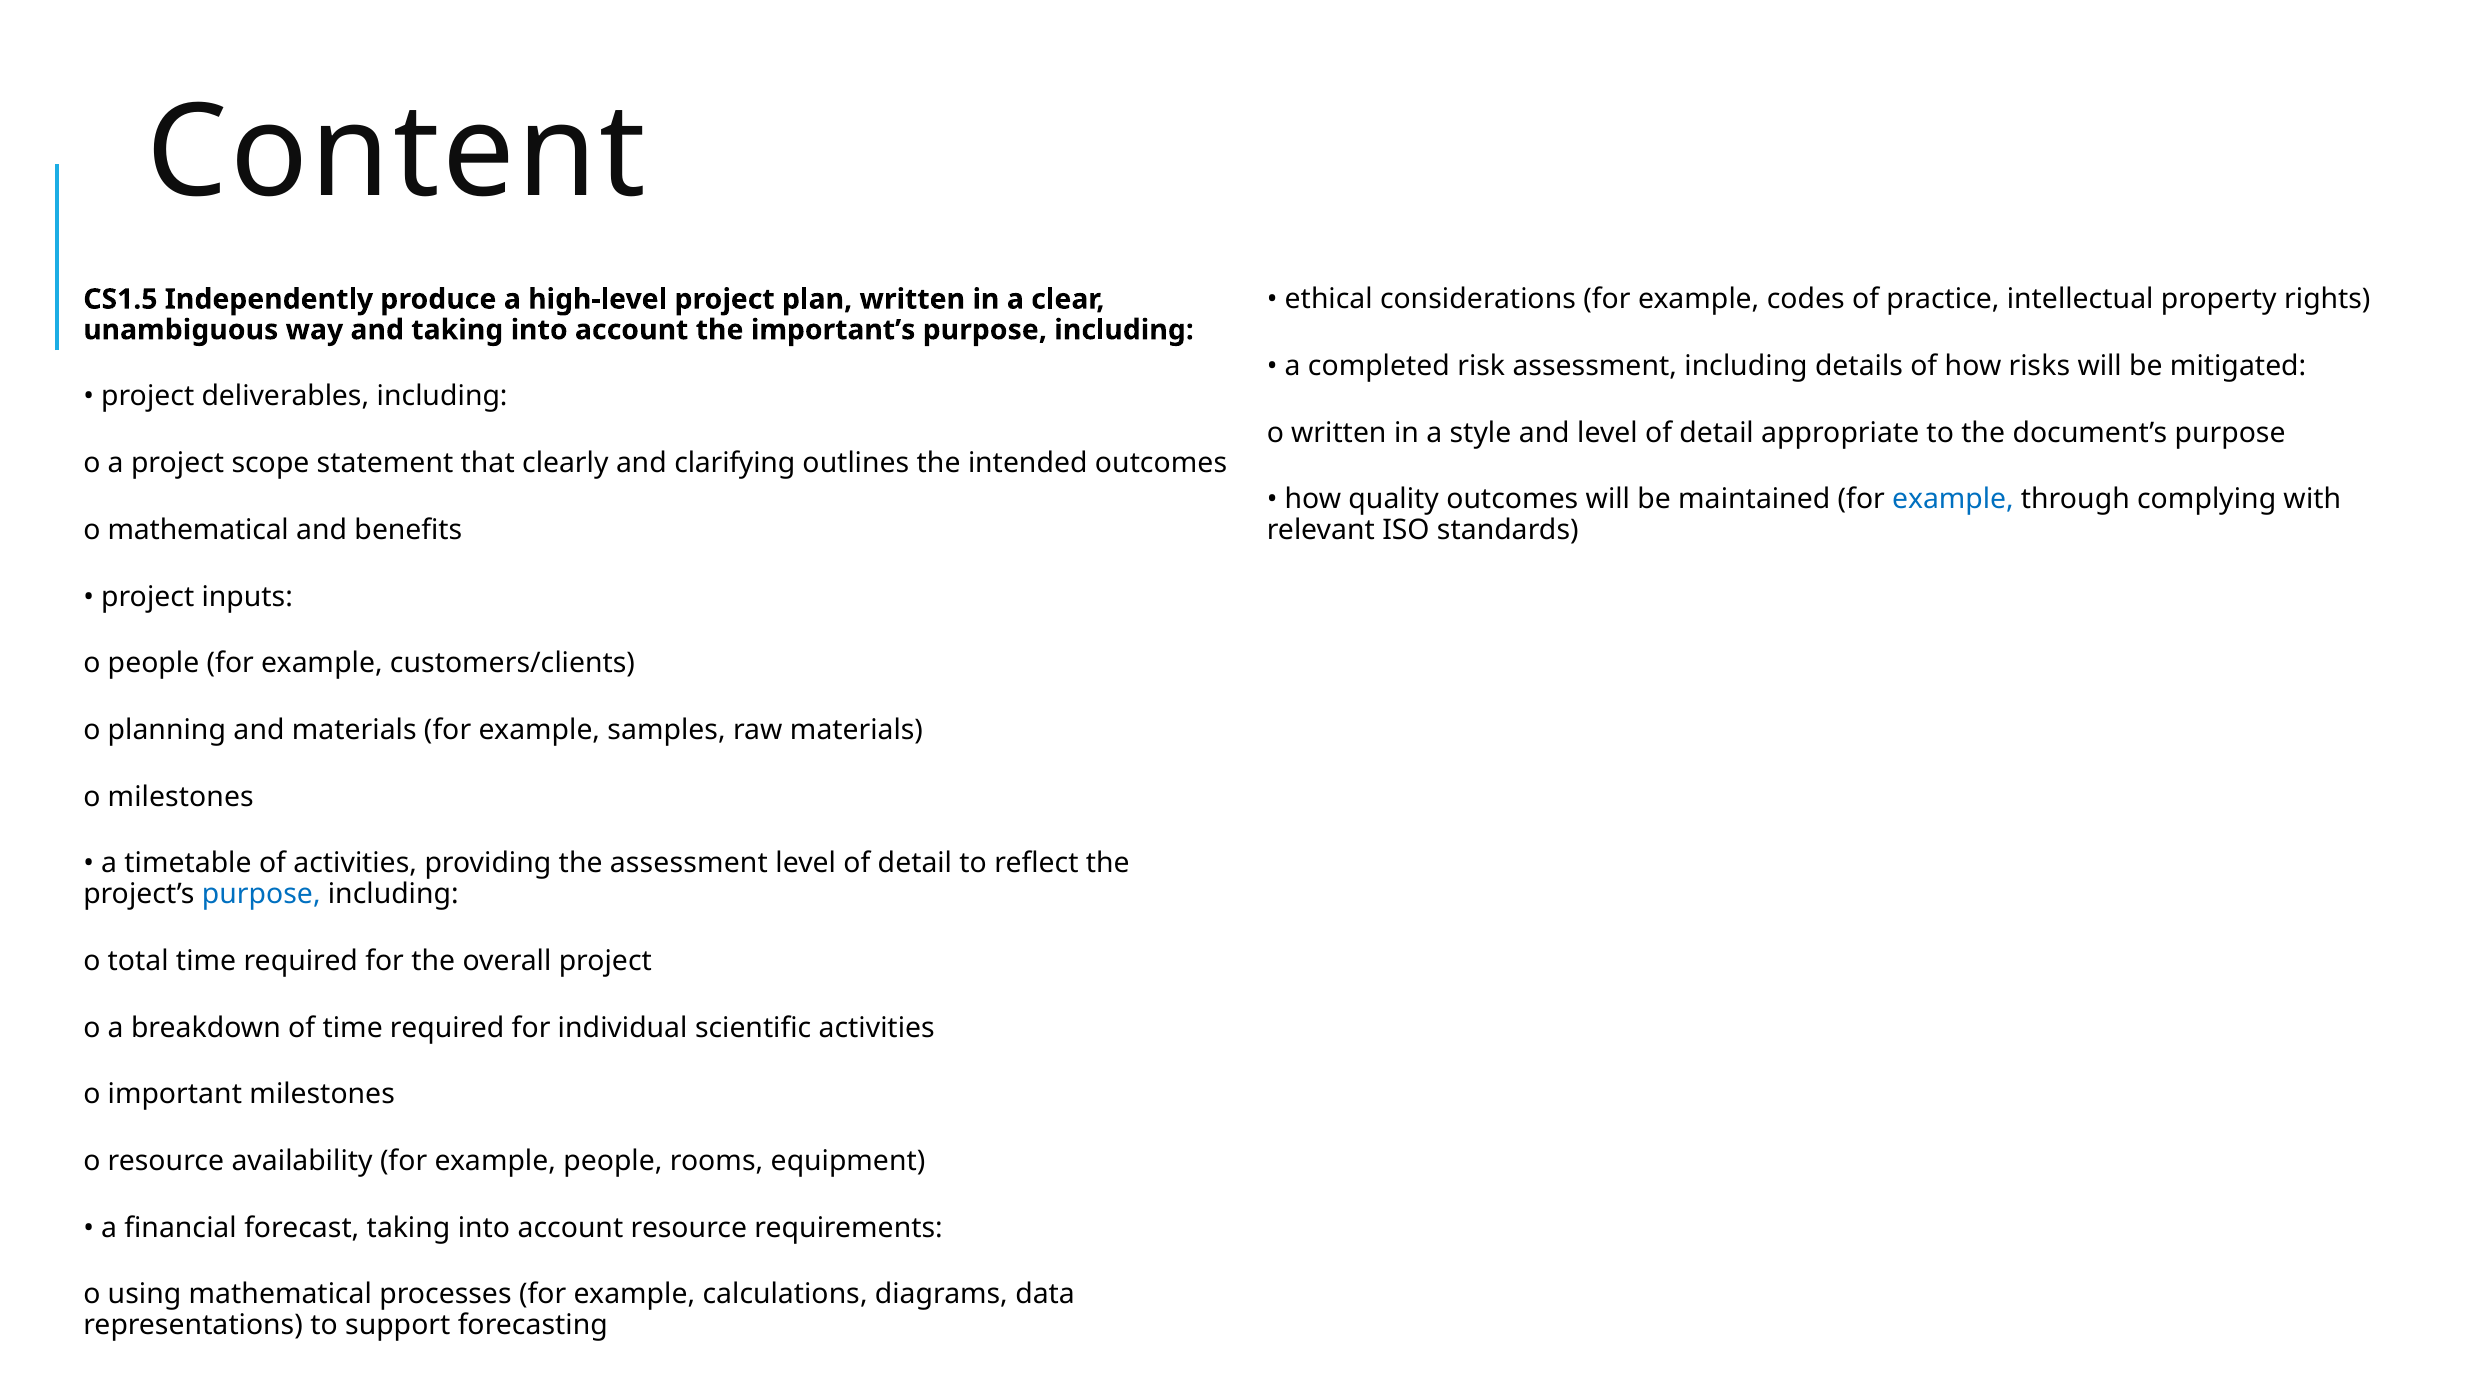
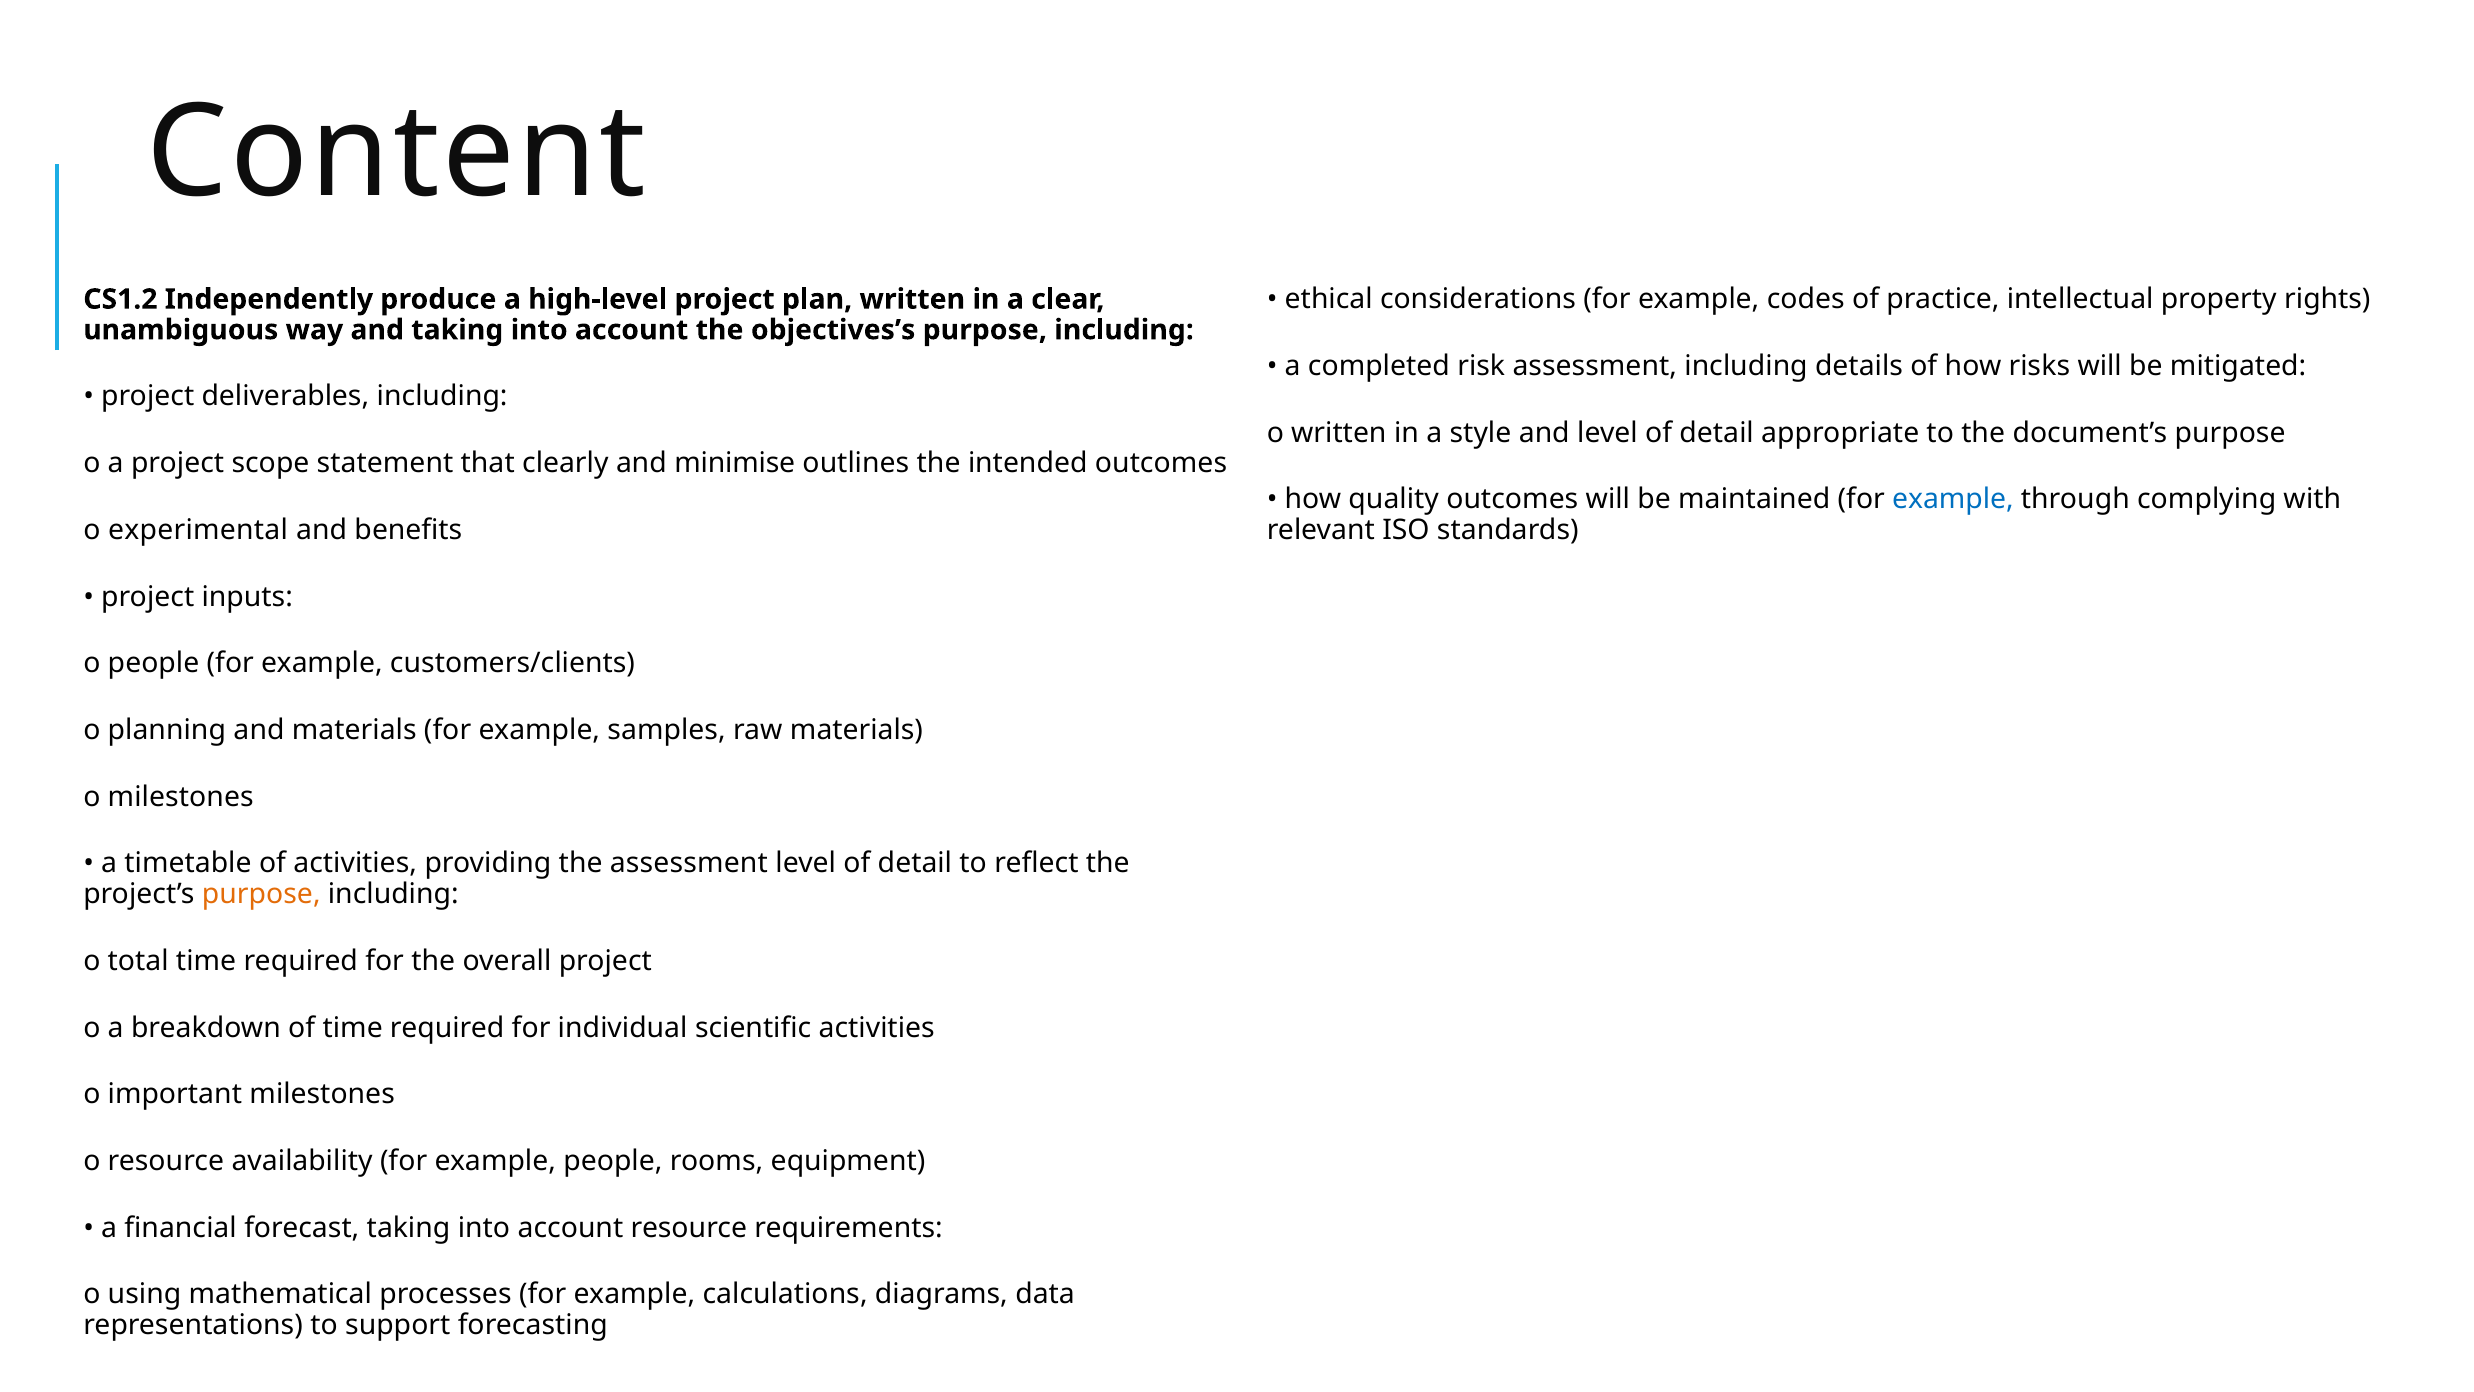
CS1.5: CS1.5 -> CS1.2 (120, 299)
important’s: important’s -> objectives’s (833, 330)
clarifying: clarifying -> minimise (735, 463)
o mathematical: mathematical -> experimental (198, 530)
purpose colour: blue -> orange (261, 894)
